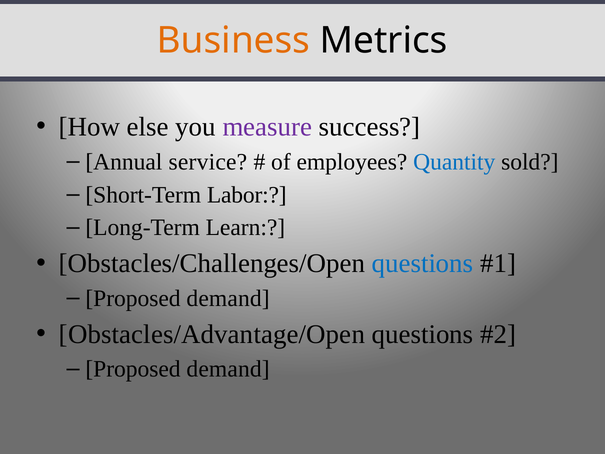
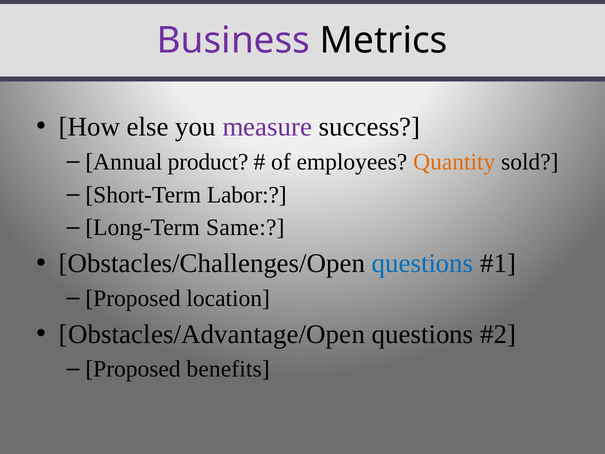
Business colour: orange -> purple (234, 40)
service: service -> product (208, 162)
Quantity colour: blue -> orange (454, 162)
Learn: Learn -> Same (245, 228)
demand: demand -> location (228, 298)
demand: demand -> benefits (228, 369)
